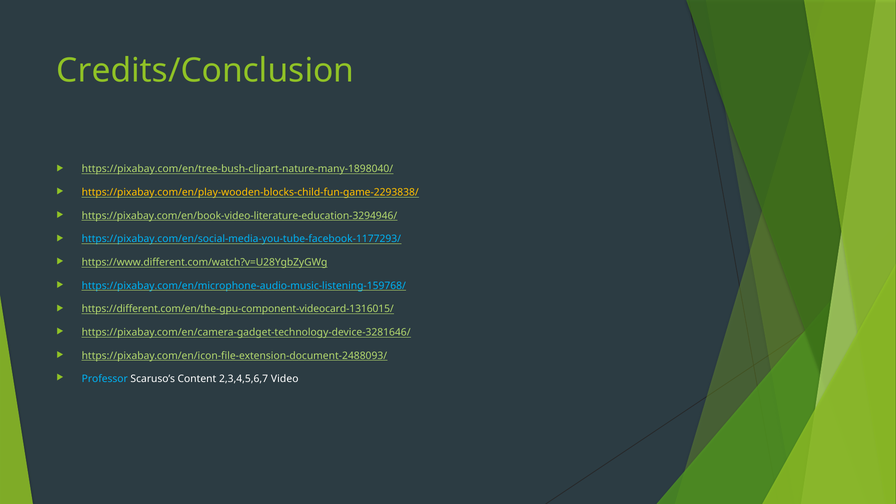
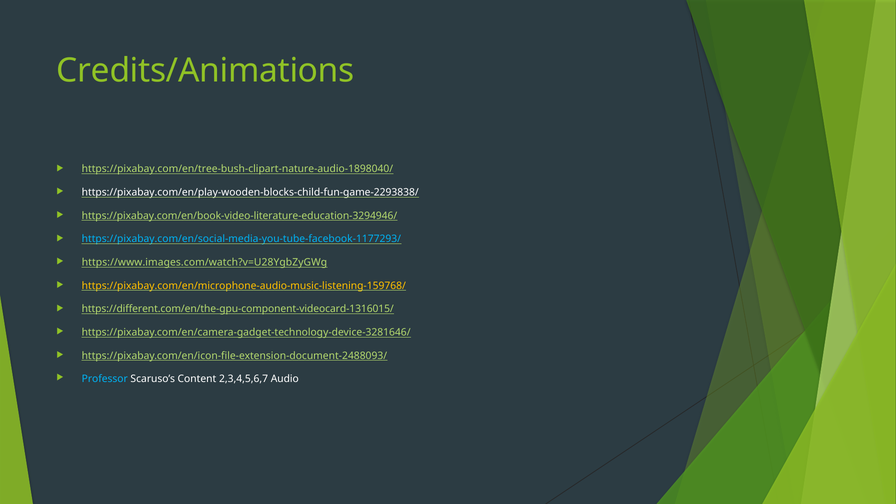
Credits/Conclusion: Credits/Conclusion -> Credits/Animations (206, 71)
https://pixabay.com/en/tree-bush-clipart-nature-many-1898040/: https://pixabay.com/en/tree-bush-clipart-nature-many-1898040/ -> https://pixabay.com/en/tree-bush-clipart-nature-audio-1898040/ (237, 169)
https://pixabay.com/en/play-wooden-blocks-child-fun-game-2293838/ colour: yellow -> white (250, 192)
https://www.different.com/watch?v=U28YgbZyGWg: https://www.different.com/watch?v=U28YgbZyGWg -> https://www.images.com/watch?v=U28YgbZyGWg (204, 262)
https://pixabay.com/en/microphone-audio-music-listening-159768/ colour: light blue -> yellow (244, 286)
Video: Video -> Audio (285, 379)
